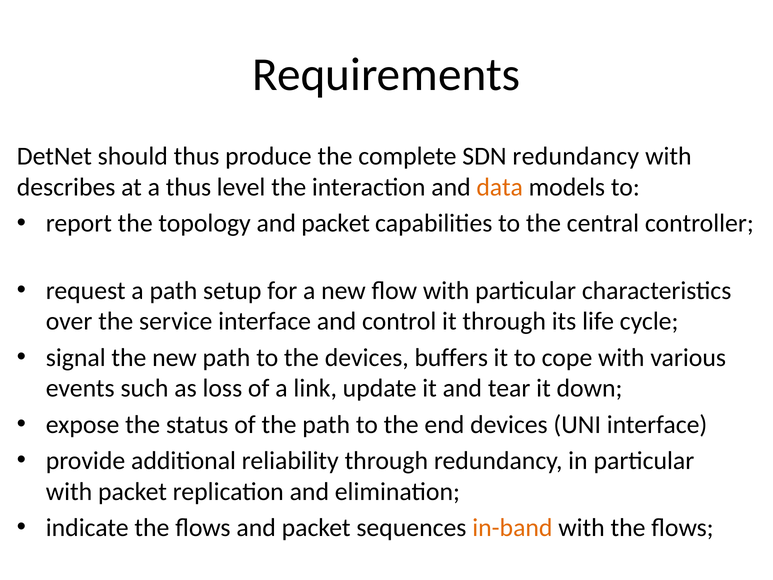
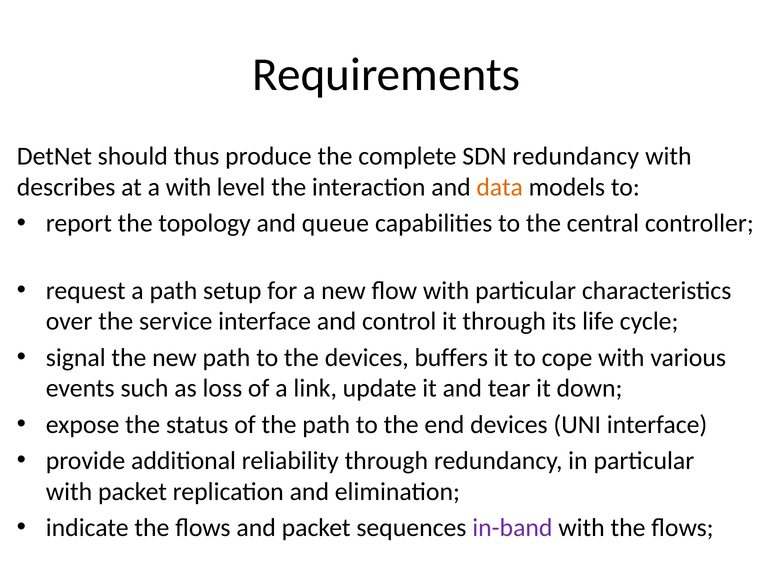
a thus: thus -> with (189, 187)
topology and packet: packet -> queue (335, 223)
in-band colour: orange -> purple (512, 527)
